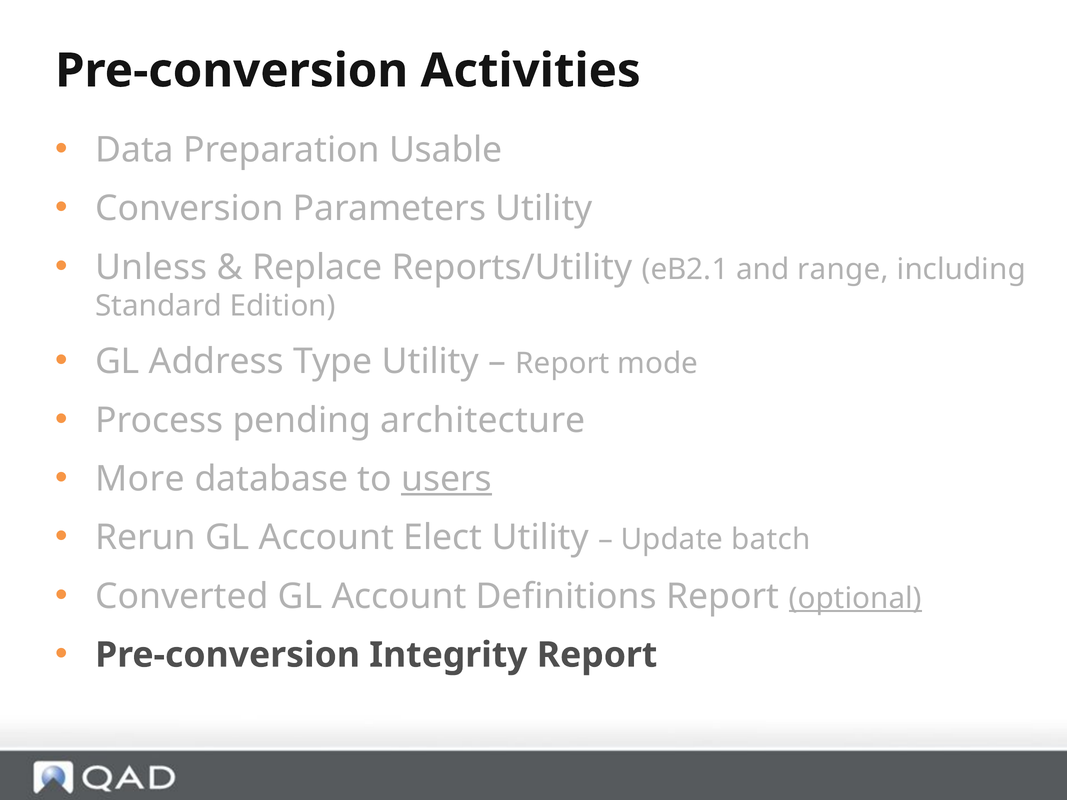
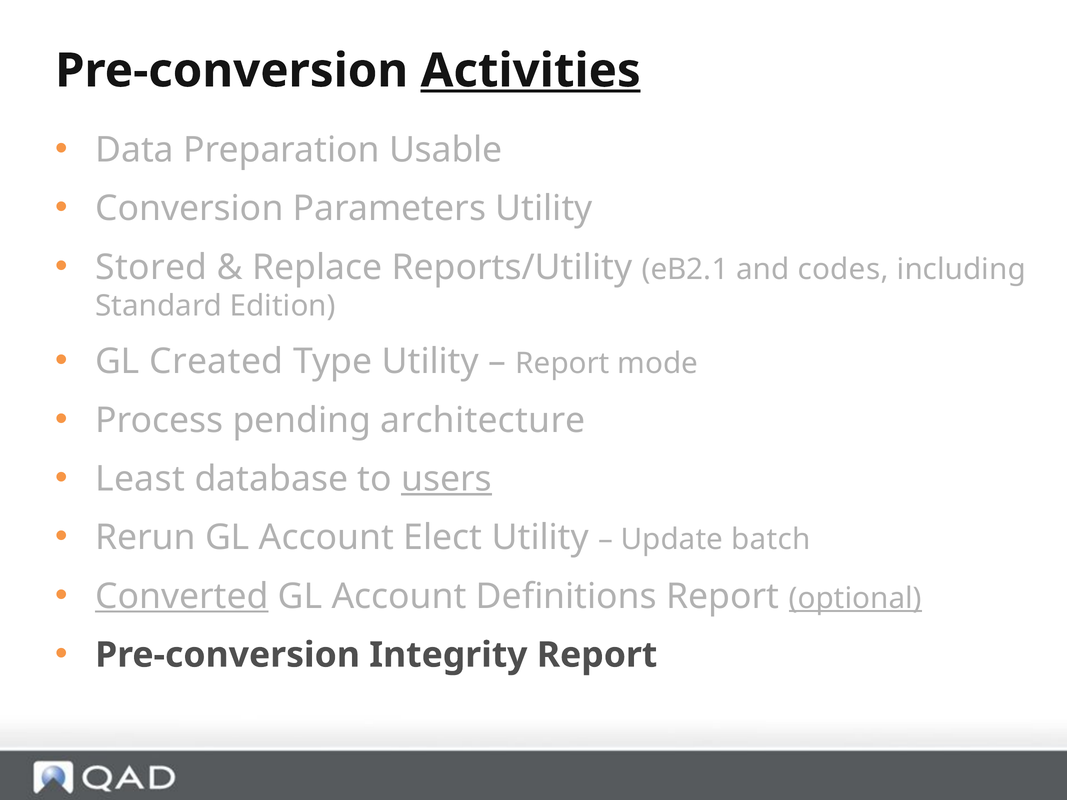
Activities underline: none -> present (531, 71)
Unless: Unless -> Stored (151, 267)
range: range -> codes (843, 269)
Address: Address -> Created (216, 362)
More: More -> Least (140, 479)
Converted underline: none -> present (182, 596)
